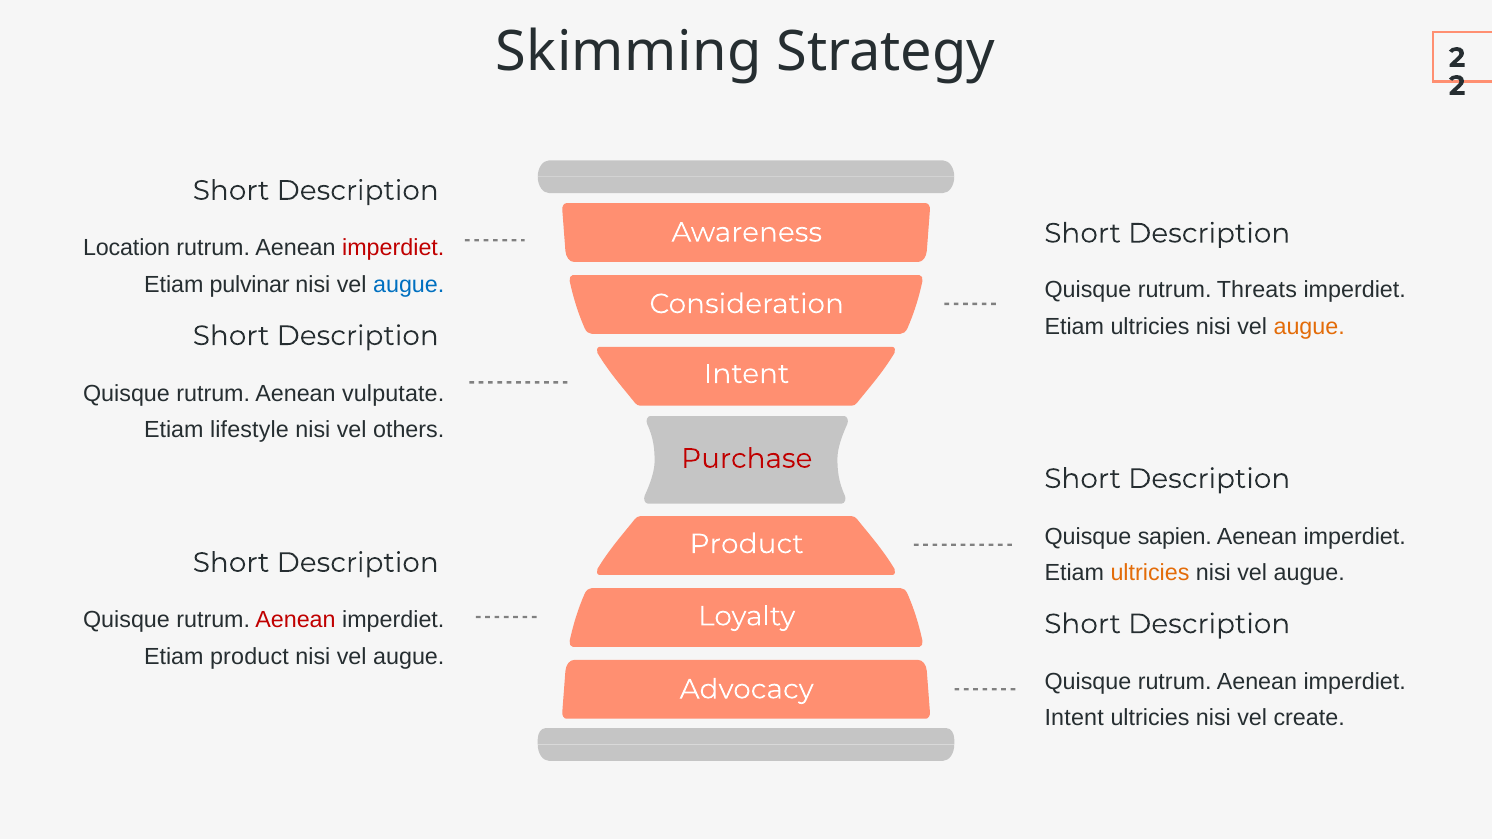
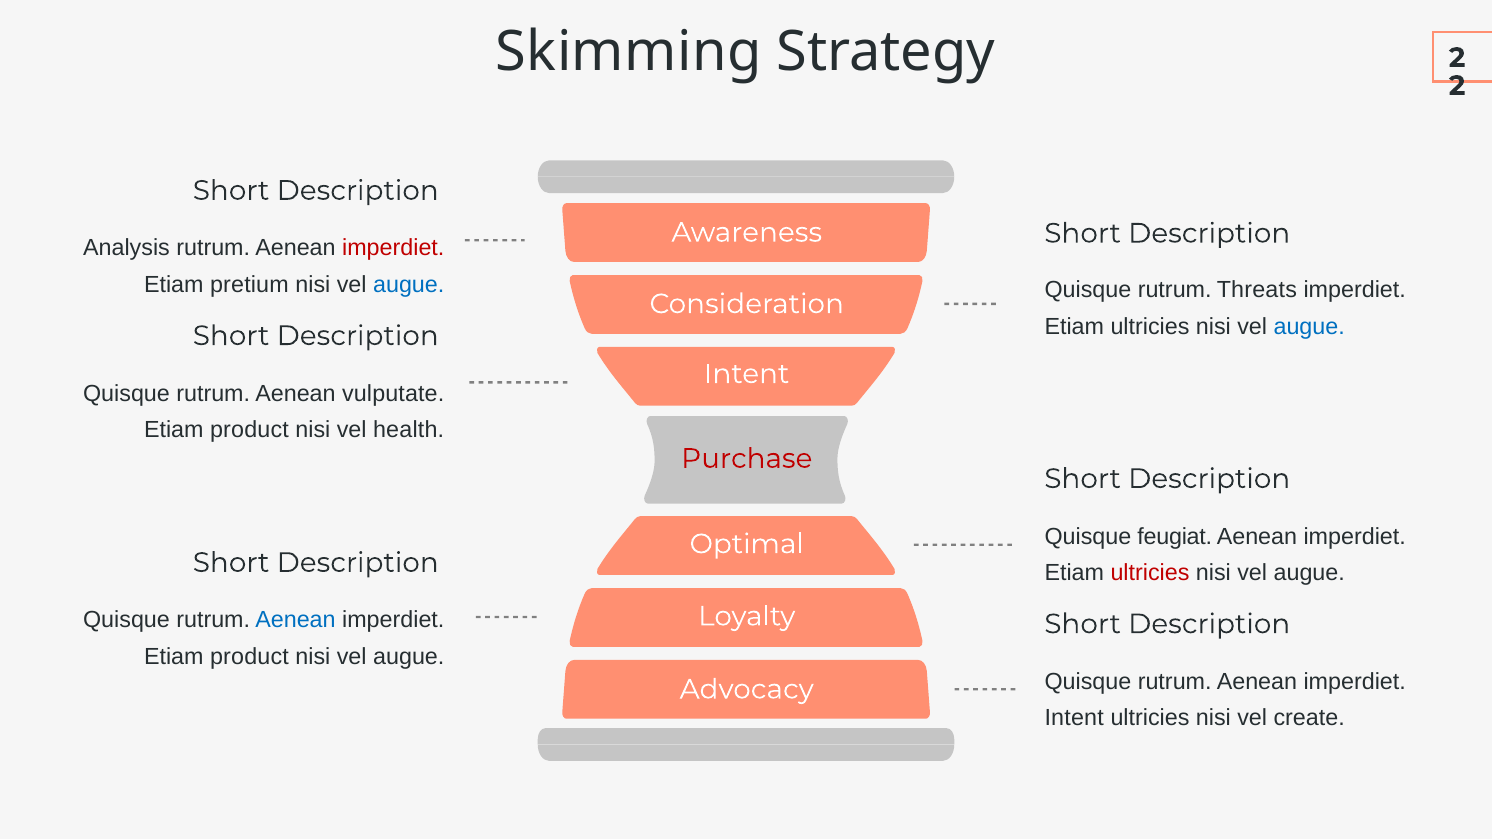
Location: Location -> Analysis (126, 248)
pulvinar: pulvinar -> pretium (249, 285)
augue colour: orange -> blue (1309, 327)
lifestyle: lifestyle -> product (249, 430)
others: others -> health (409, 430)
sapien: sapien -> feugiat (1175, 537)
Product: Product -> Optimal (747, 544)
ultricies colour: orange -> red (1150, 573)
Aenean colour: red -> blue (295, 620)
